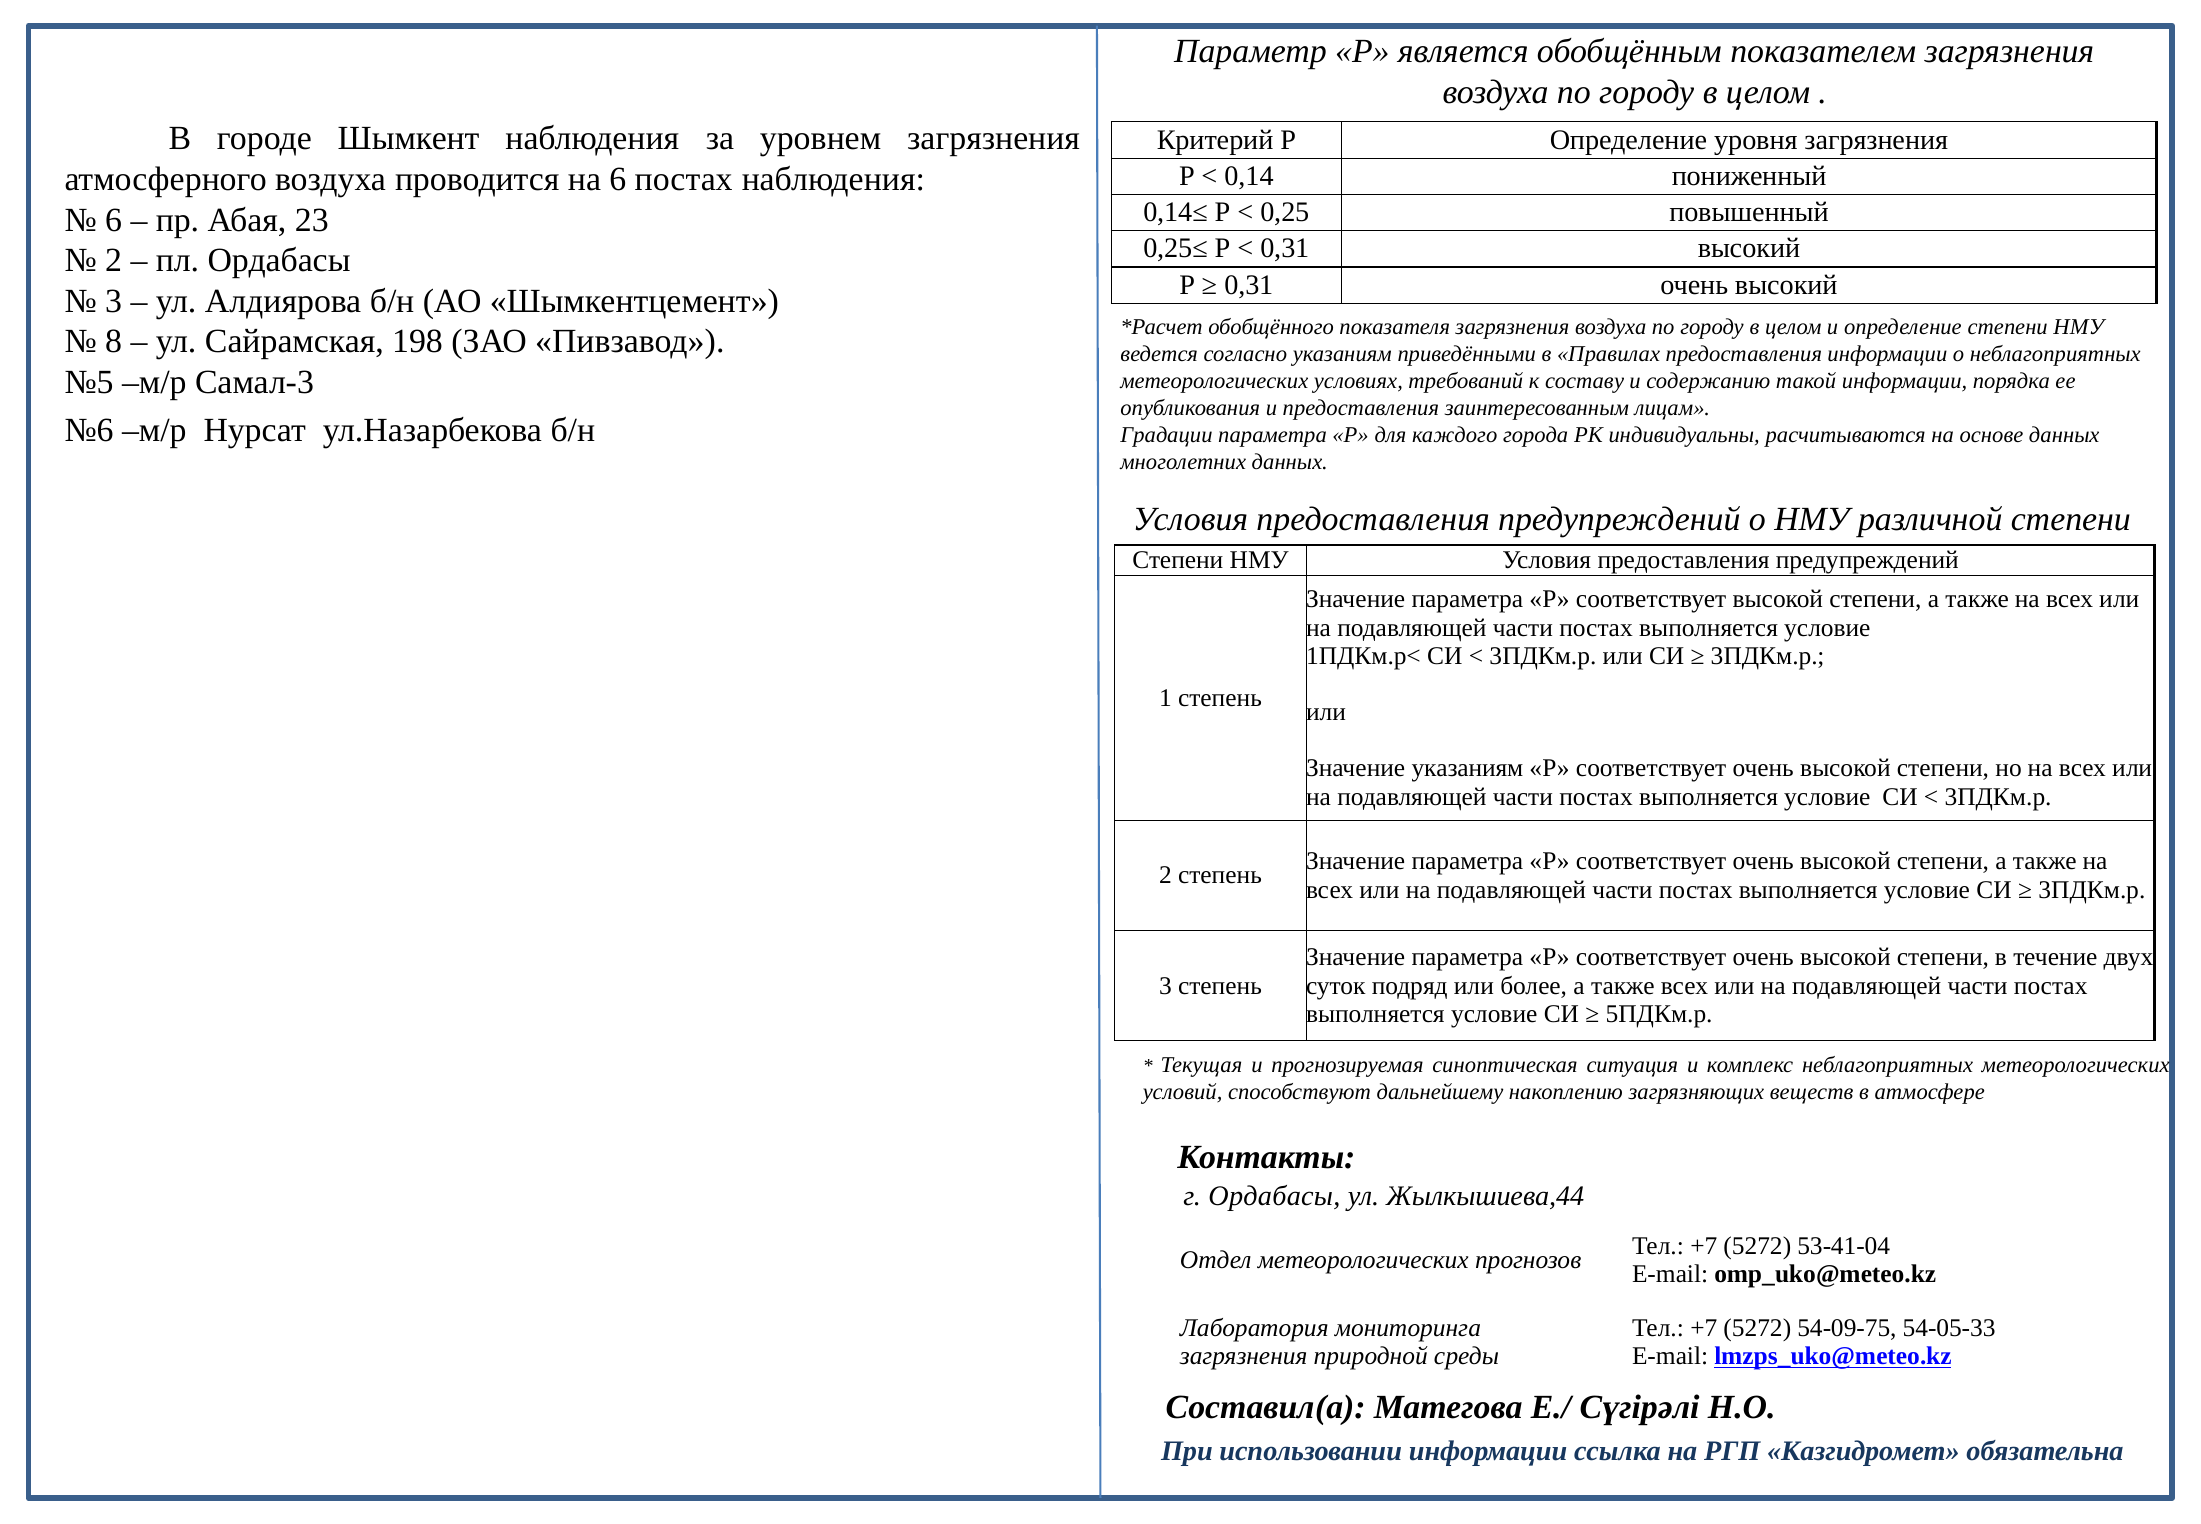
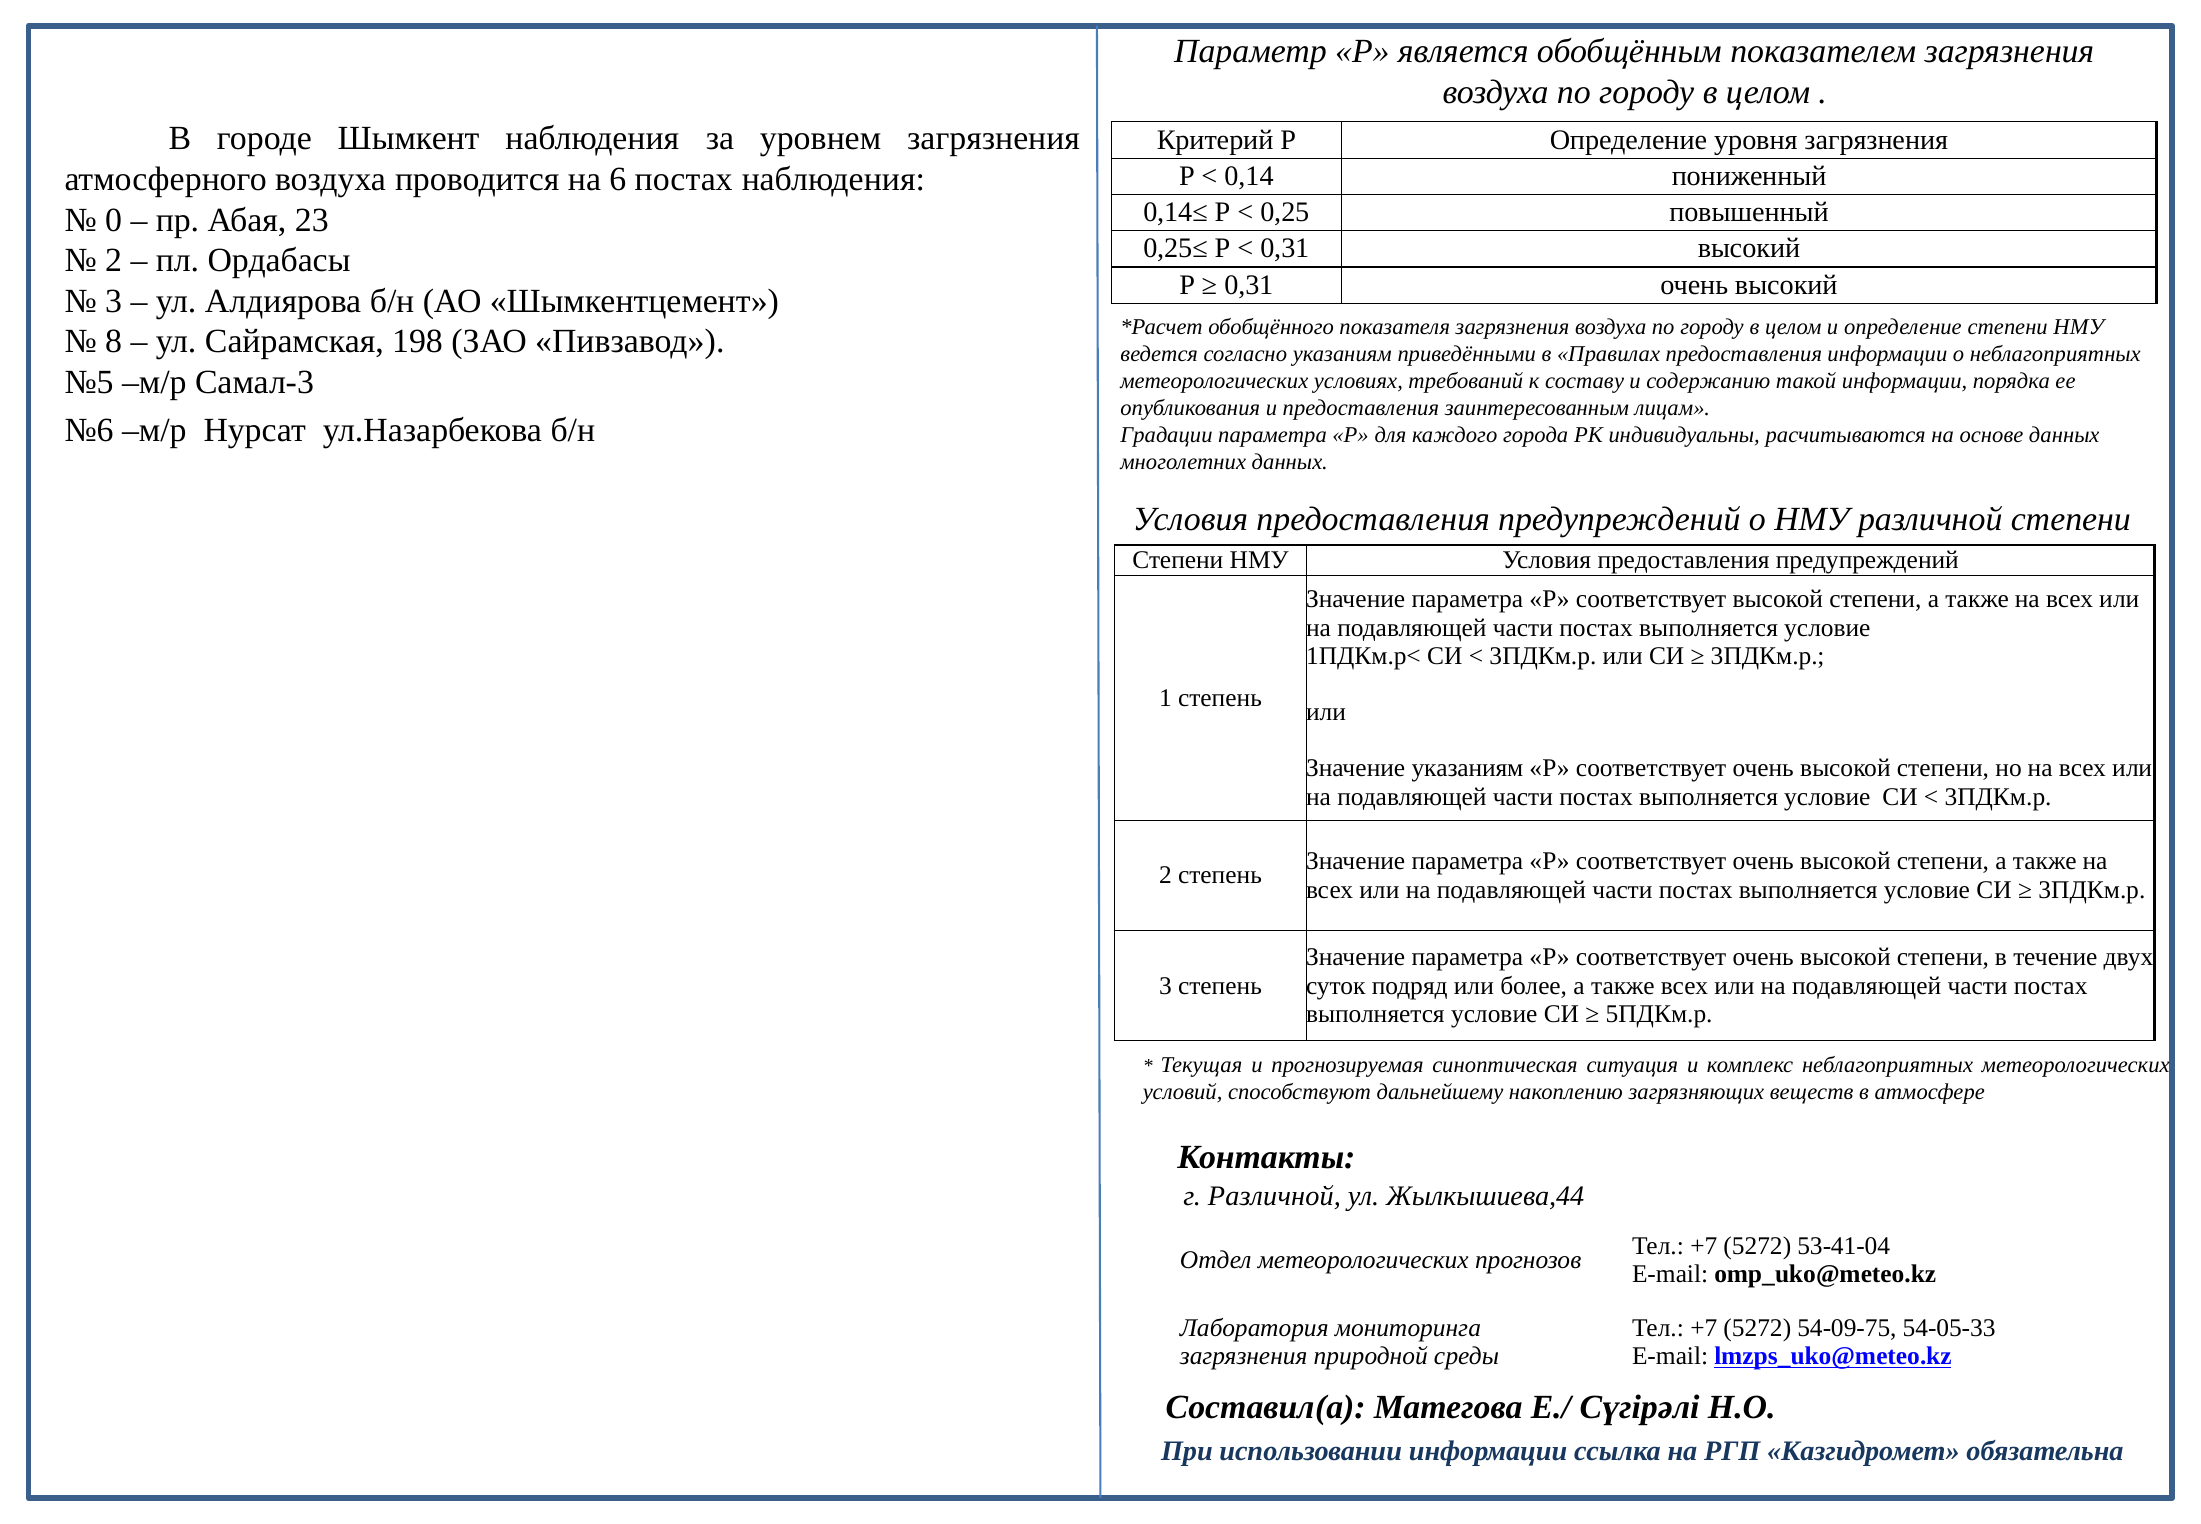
6: 6 -> 0 (114, 220)
г Ордабасы: Ордабасы -> Различной (1274, 1196)
